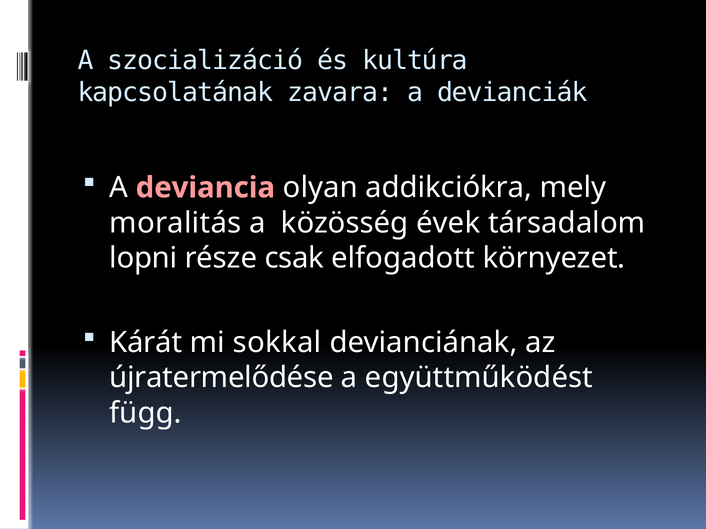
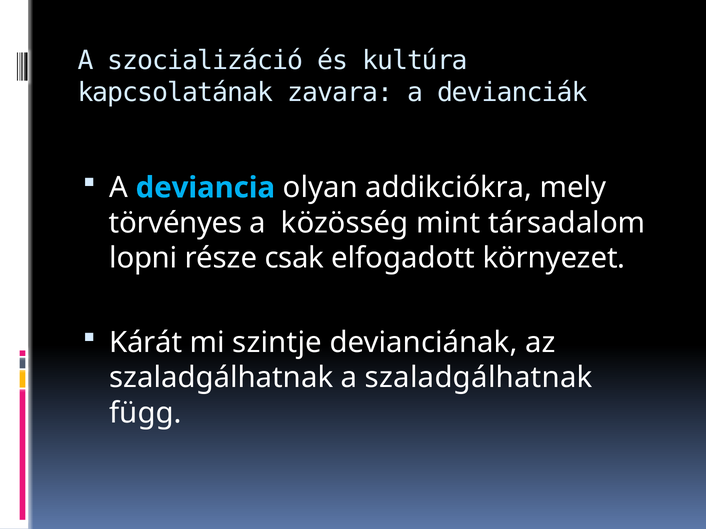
deviancia colour: pink -> light blue (205, 188)
moralitás: moralitás -> törvényes (176, 223)
évek: évek -> mint (448, 223)
sokkal: sokkal -> szintje (277, 343)
újratermelődése: újratermelődése -> szaladgálhatnak (221, 378)
a együttműködést: együttműködést -> szaladgálhatnak (479, 378)
